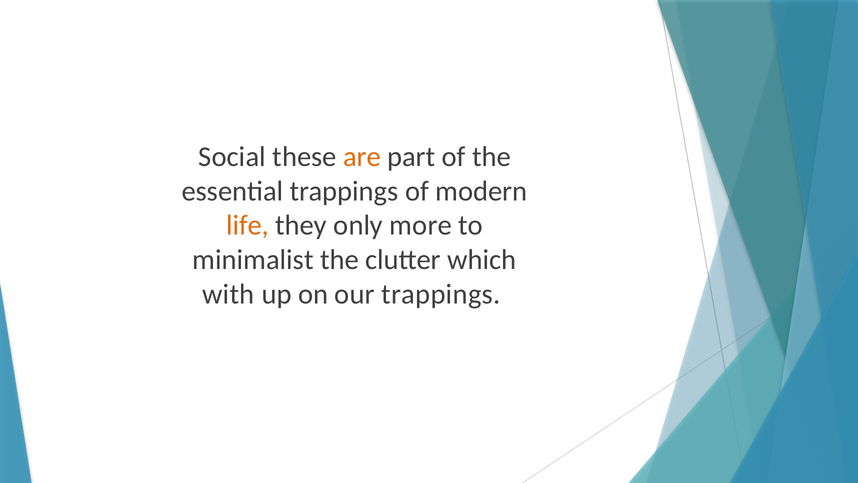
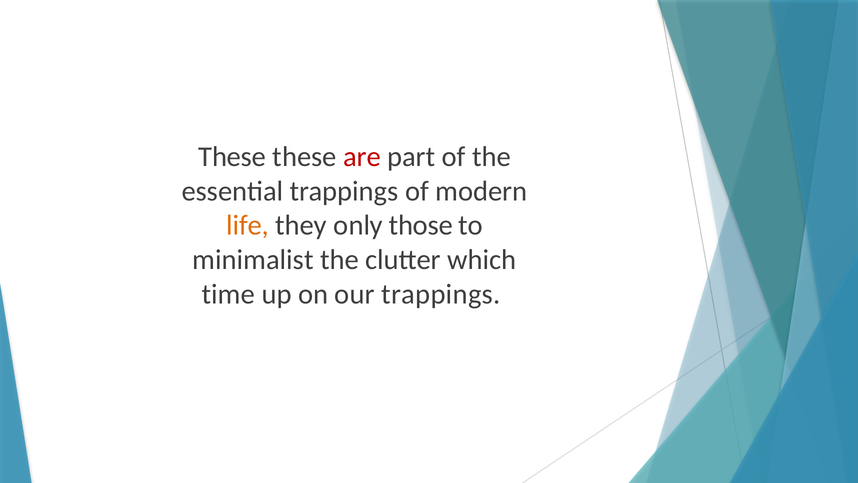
Social: Social -> These (232, 157)
are colour: orange -> red (362, 157)
more: more -> those (421, 225)
with: with -> time (228, 294)
